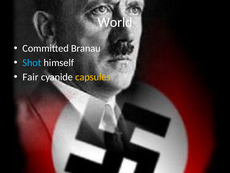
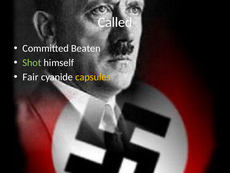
World: World -> Called (115, 22)
Branau: Branau -> Beaten (86, 48)
Shot colour: light blue -> light green (32, 63)
